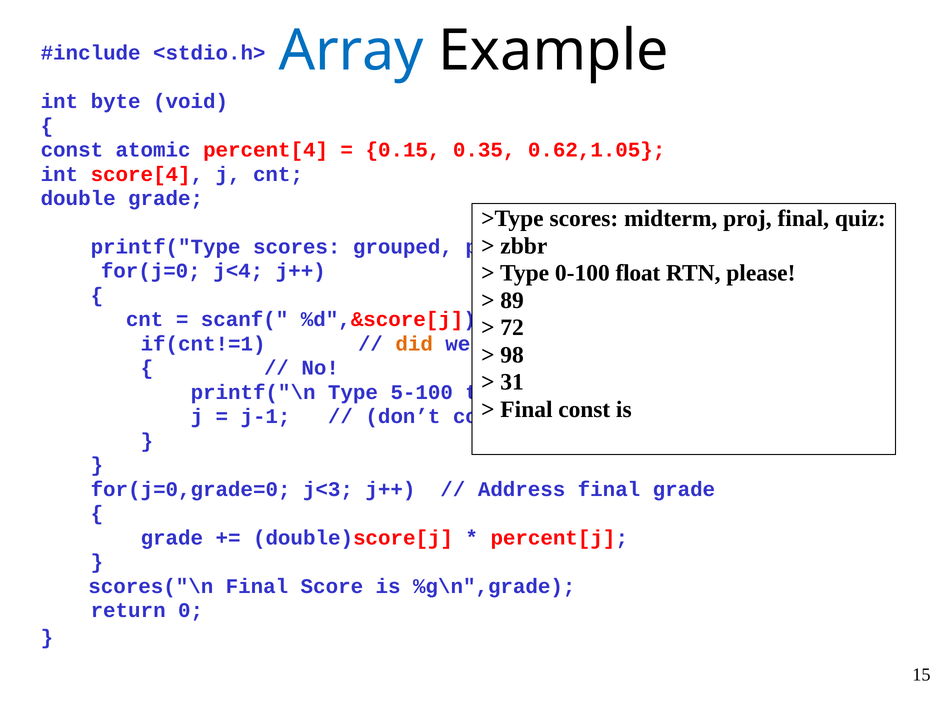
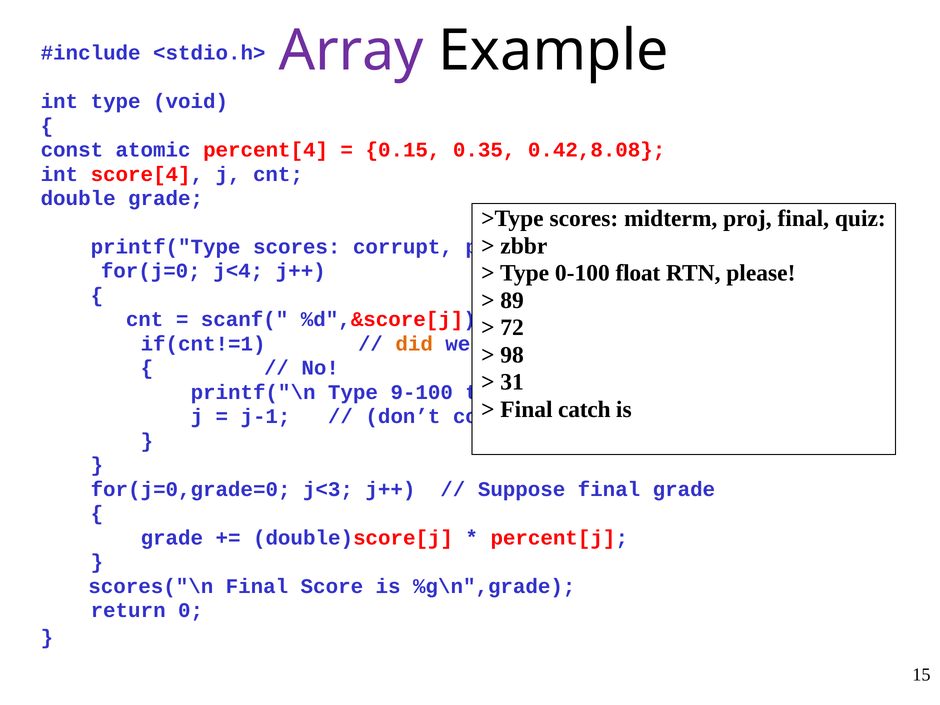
Array colour: blue -> purple (351, 51)
int byte: byte -> type (116, 101)
0.62,1.05: 0.62,1.05 -> 0.42,8.08 (597, 150)
grouped: grouped -> corrupt (403, 247)
5-100: 5-100 -> 9-100 (422, 392)
Final const: const -> catch (584, 410)
Address: Address -> Suppose (522, 489)
